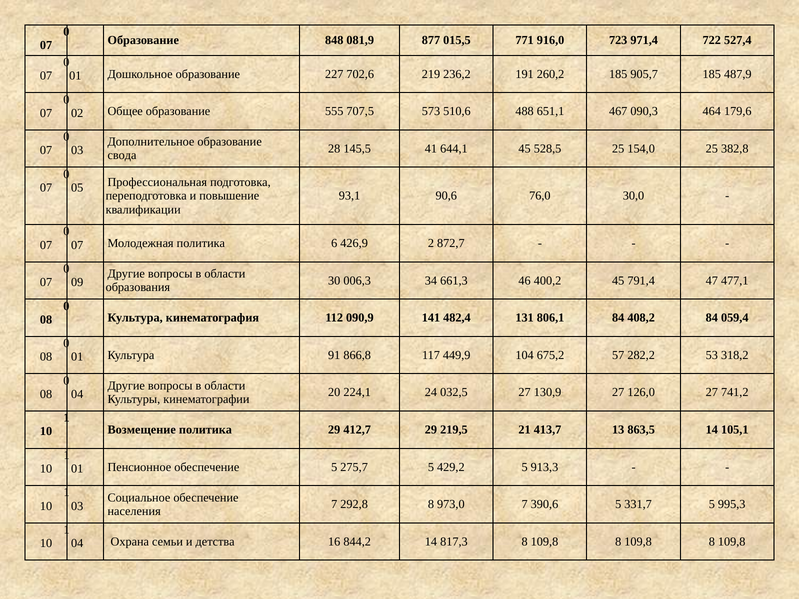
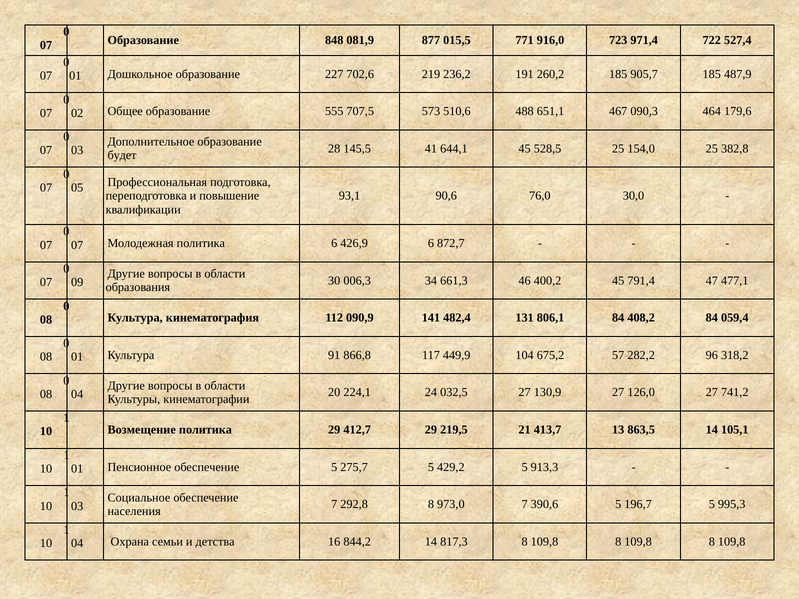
свода: свода -> будет (122, 156)
426,9 2: 2 -> 6 (431, 243)
53: 53 -> 96 (712, 355)
331,7: 331,7 -> 196,7 (638, 505)
